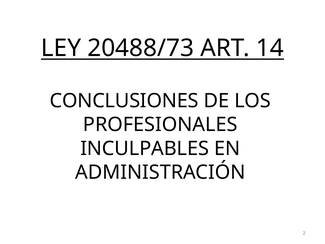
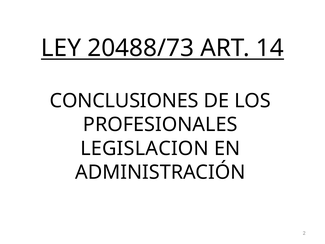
INCULPABLES: INCULPABLES -> LEGISLACION (144, 148)
